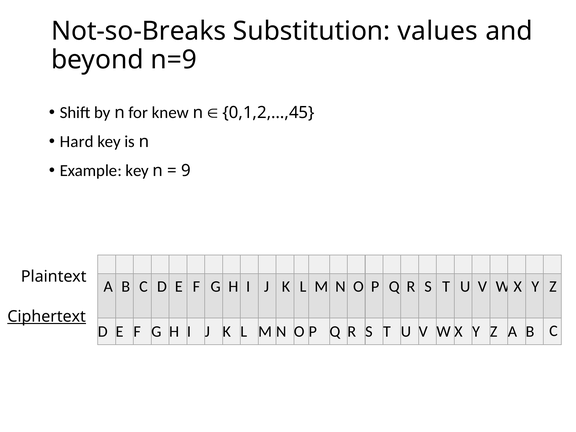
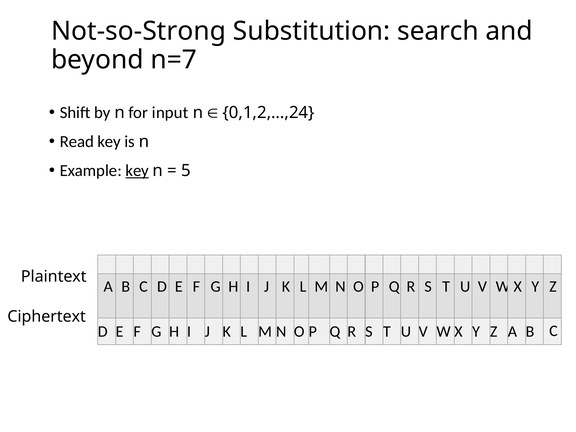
Not-so-Breaks: Not-so-Breaks -> Not-so-Strong (139, 31)
values: values -> search (438, 31)
n=9: n=9 -> n=7 (174, 60)
knew: knew -> input (170, 113)
0,1,2,…,45: 0,1,2,…,45 -> 0,1,2,…,24 (269, 113)
Hard: Hard -> Read (77, 142)
key underline: none -> present (137, 171)
9: 9 -> 5 (186, 171)
Ciphertext underline: present -> none (47, 317)
